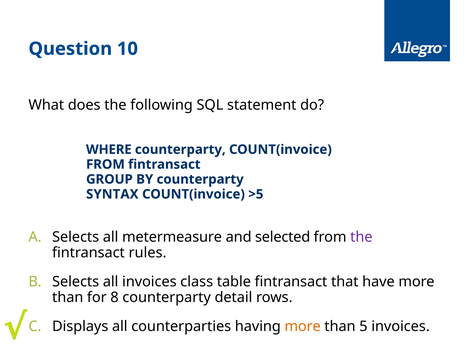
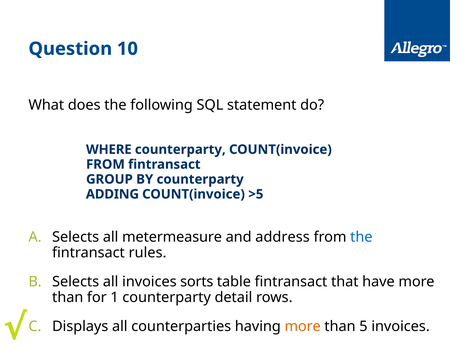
SYNTAX: SYNTAX -> ADDING (112, 194)
selected: selected -> address (283, 237)
the colour: purple -> blue (361, 237)
class: class -> sorts (197, 281)
8: 8 -> 1 (115, 297)
